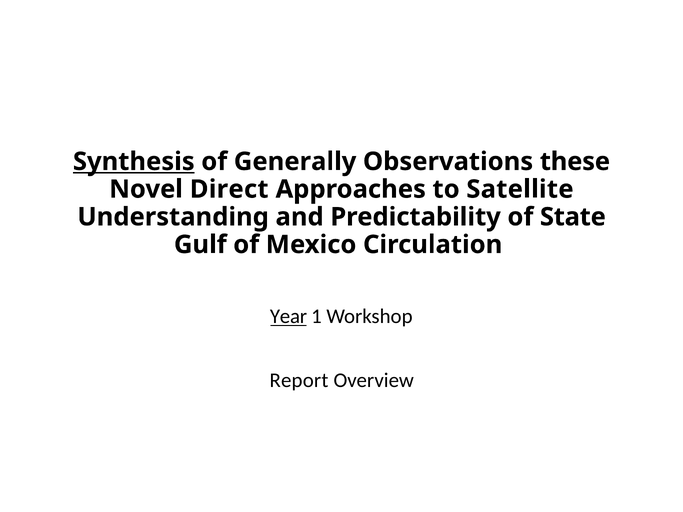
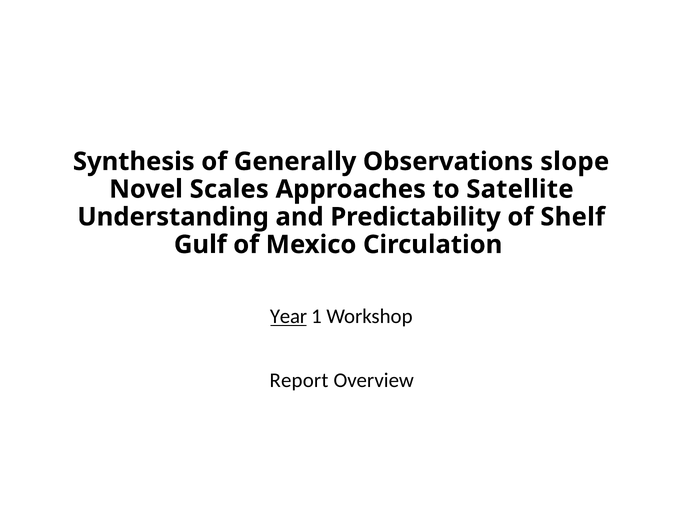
Synthesis underline: present -> none (134, 162)
these: these -> slope (575, 162)
Direct: Direct -> Scales (229, 189)
State: State -> Shelf (573, 217)
